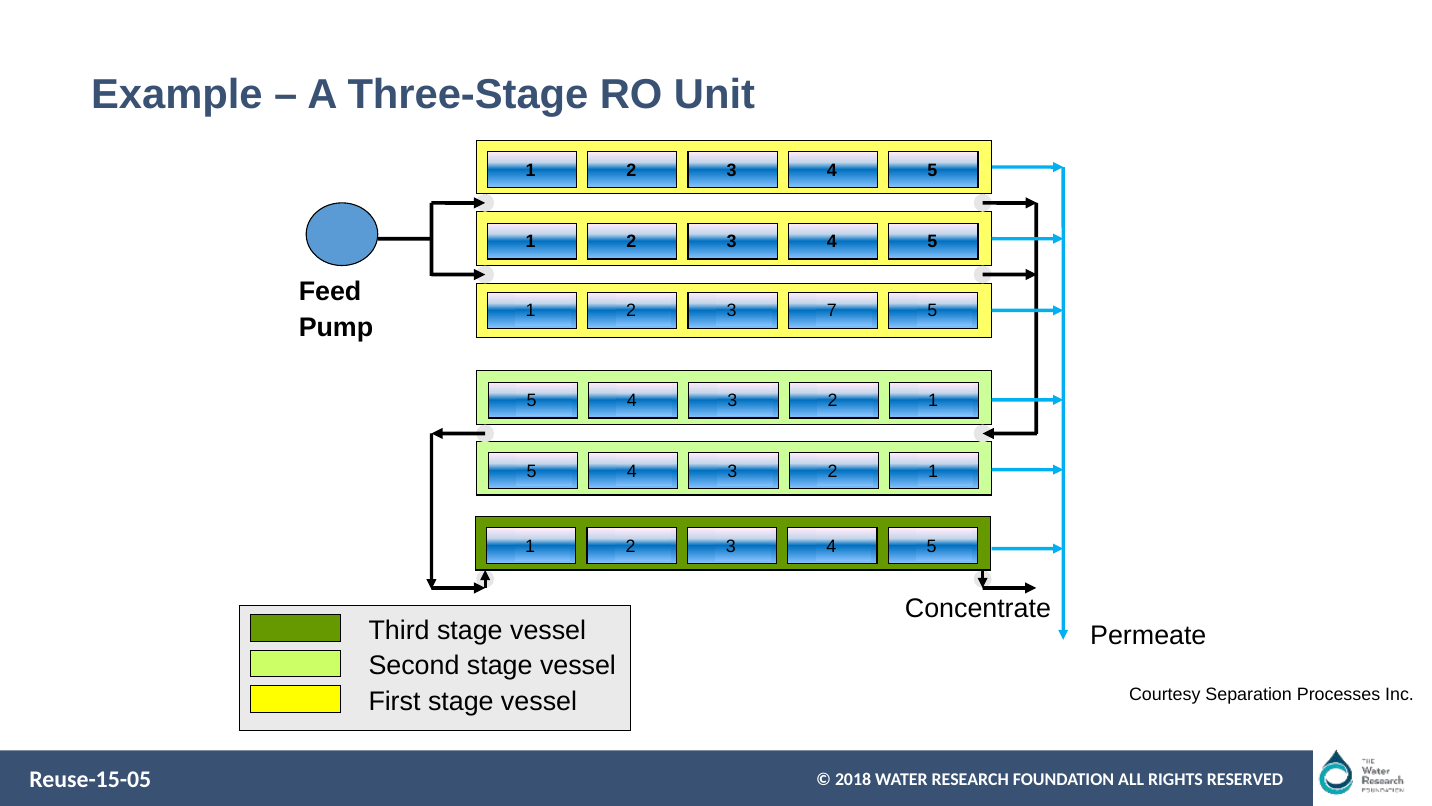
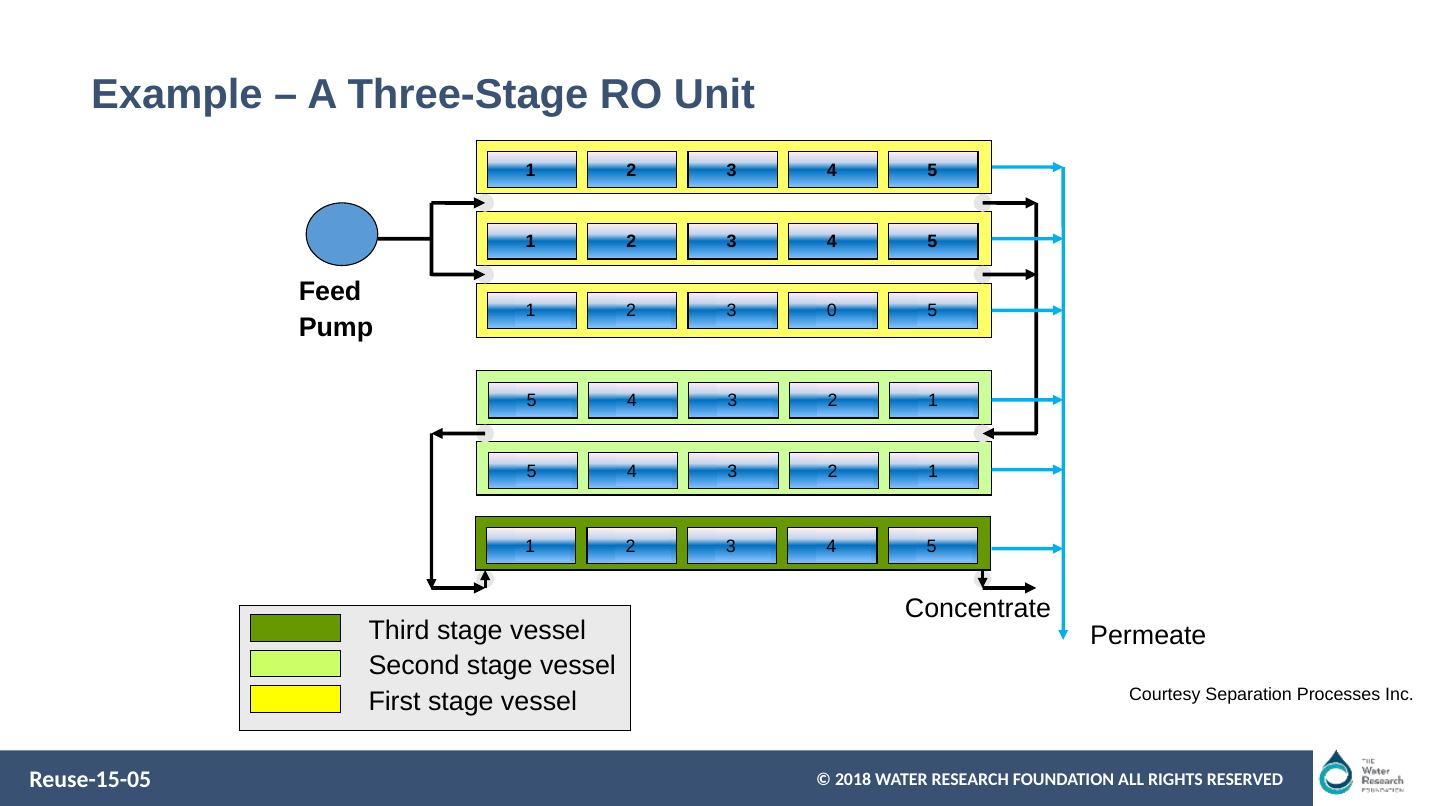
7: 7 -> 0 (832, 311)
